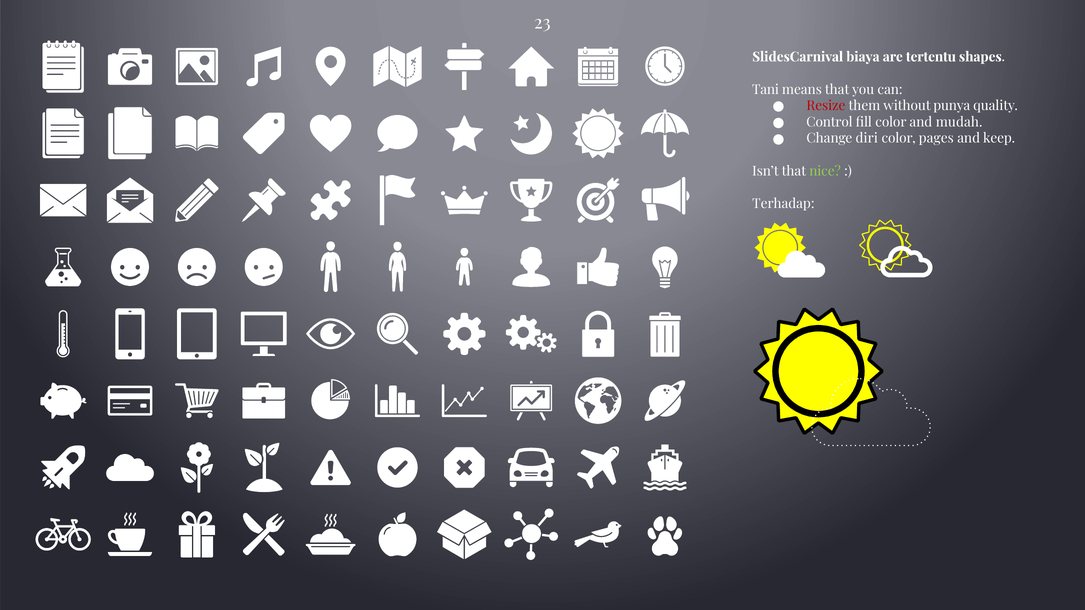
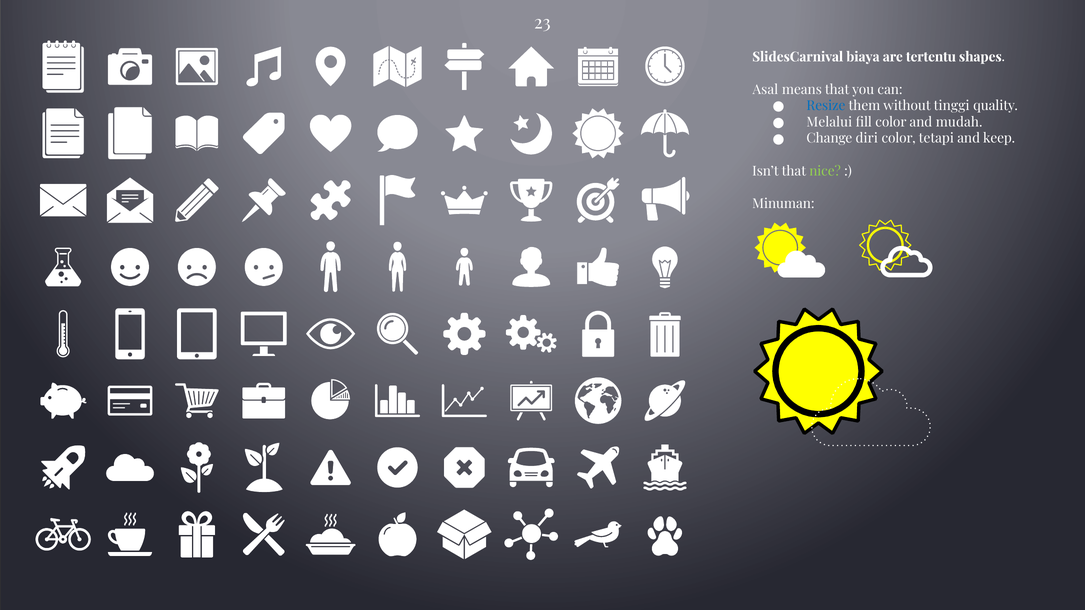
Tani: Tani -> Asal (765, 90)
Resize colour: red -> blue (826, 106)
punya: punya -> tinggi (952, 106)
Control: Control -> Melalui (829, 122)
pages: pages -> tetapi (936, 139)
Terhadap: Terhadap -> Minuman (783, 204)
